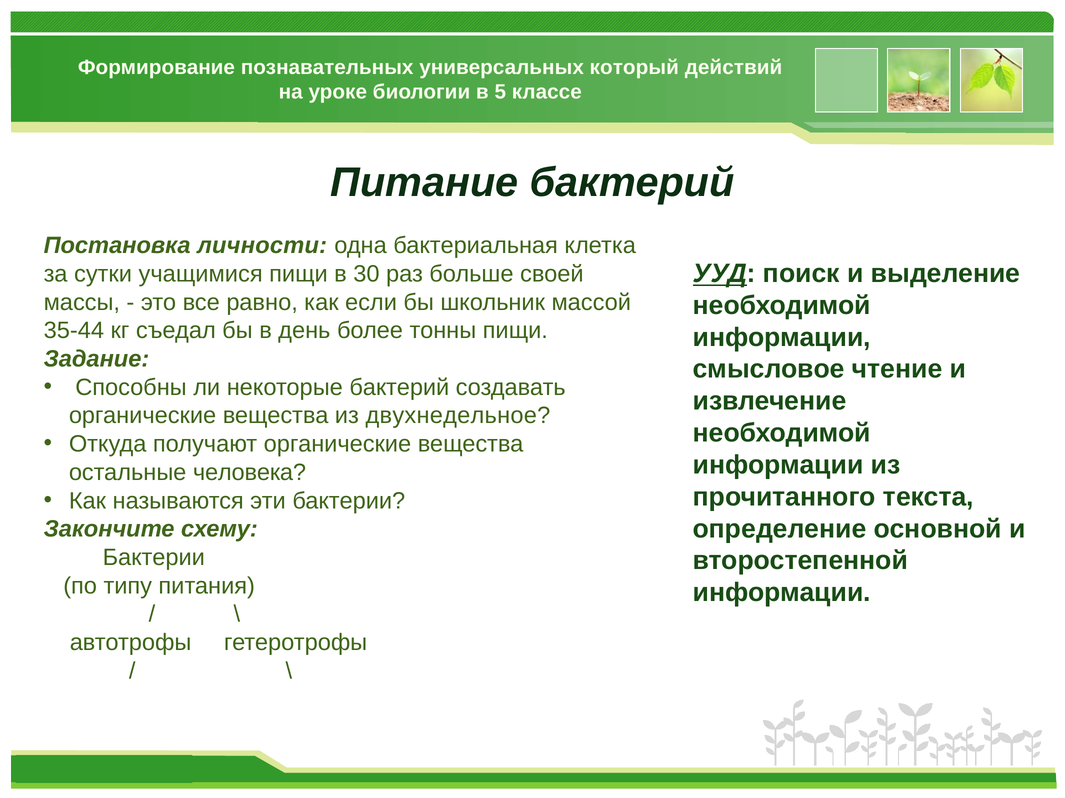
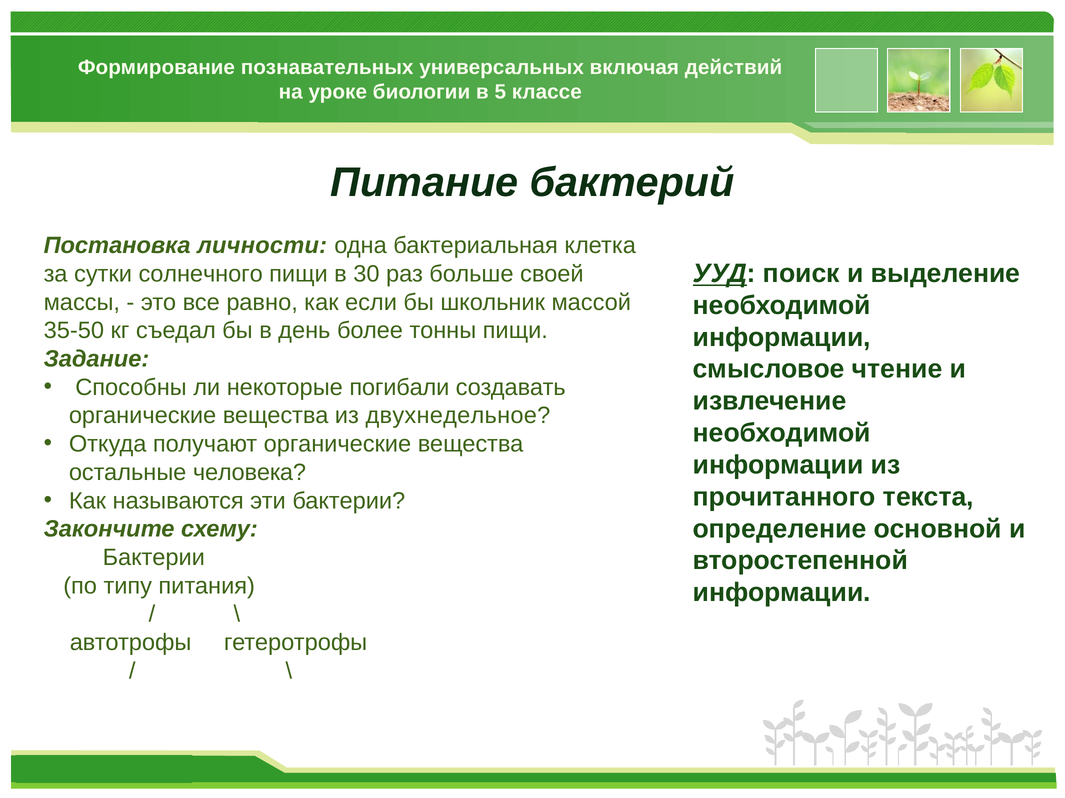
который: который -> включая (634, 67)
учащимися: учащимися -> солнечного (201, 274)
35-44: 35-44 -> 35-50 (74, 331)
некоторые бактерий: бактерий -> погибали (399, 388)
